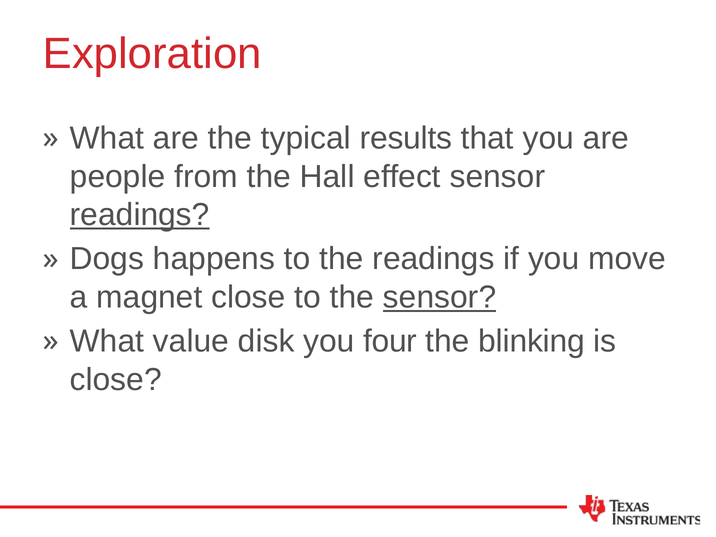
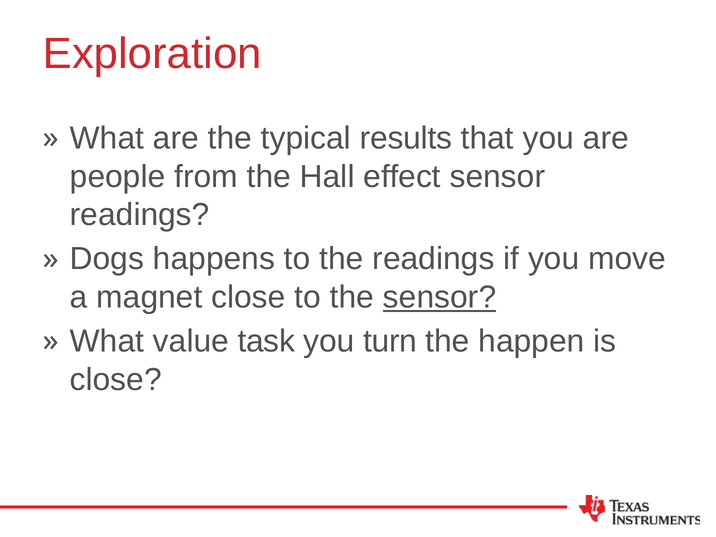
readings underline: present -> none (140, 215)
disk: disk -> task (266, 341)
four: four -> turn (390, 341)
blinking: blinking -> happen (531, 341)
